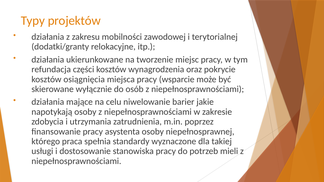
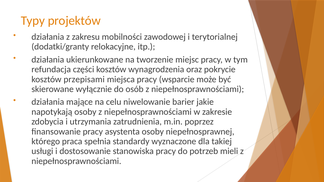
osiągnięcia: osiągnięcia -> przepisami (84, 79)
